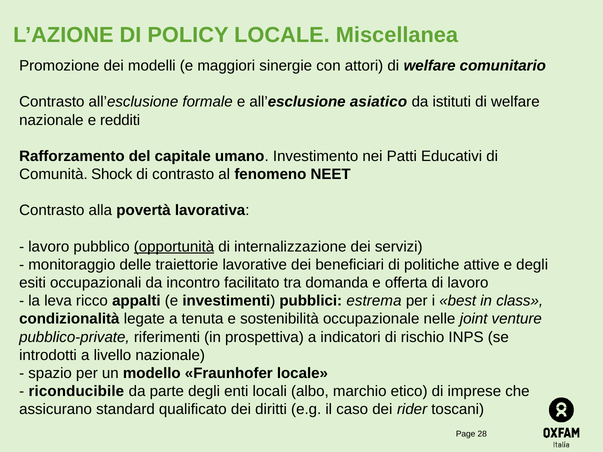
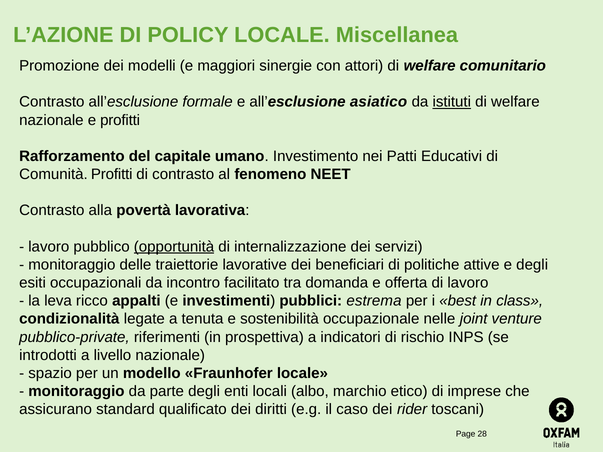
istituti underline: none -> present (452, 102)
e redditi: redditi -> profitti (120, 120)
Comunità Shock: Shock -> Profitti (112, 174)
riconducibile: riconducibile -> monitoraggio (76, 391)
